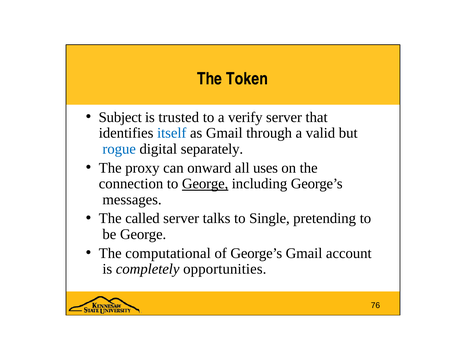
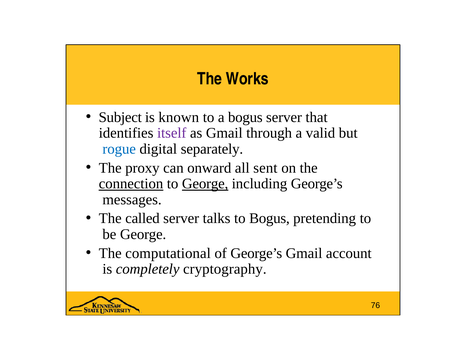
Token: Token -> Works (247, 79)
trusted: trusted -> known (179, 117)
a verify: verify -> bogus (245, 117)
itself colour: blue -> purple (172, 133)
uses: uses -> sent (265, 168)
connection underline: none -> present (131, 184)
to Single: Single -> Bogus (269, 219)
opportunities: opportunities -> cryptography (225, 269)
